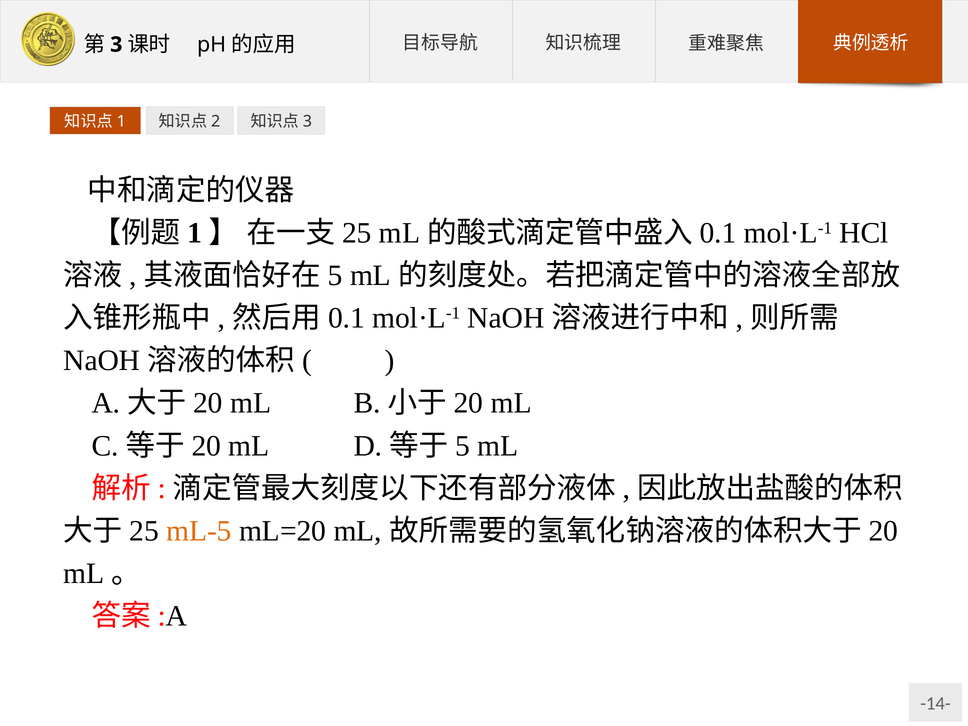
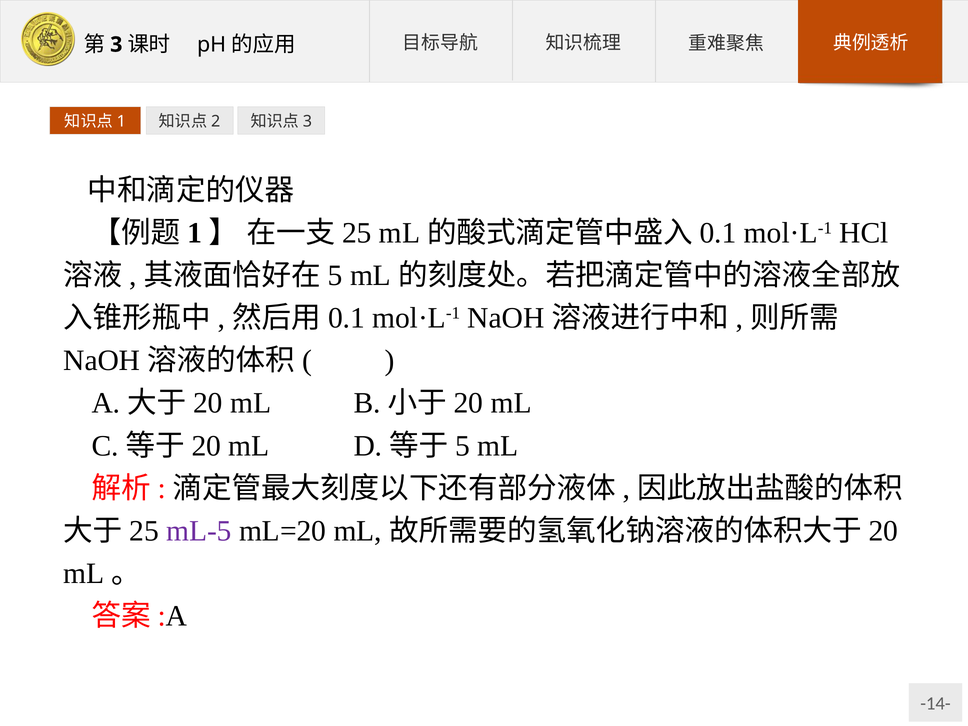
mL-5 colour: orange -> purple (199, 531)
